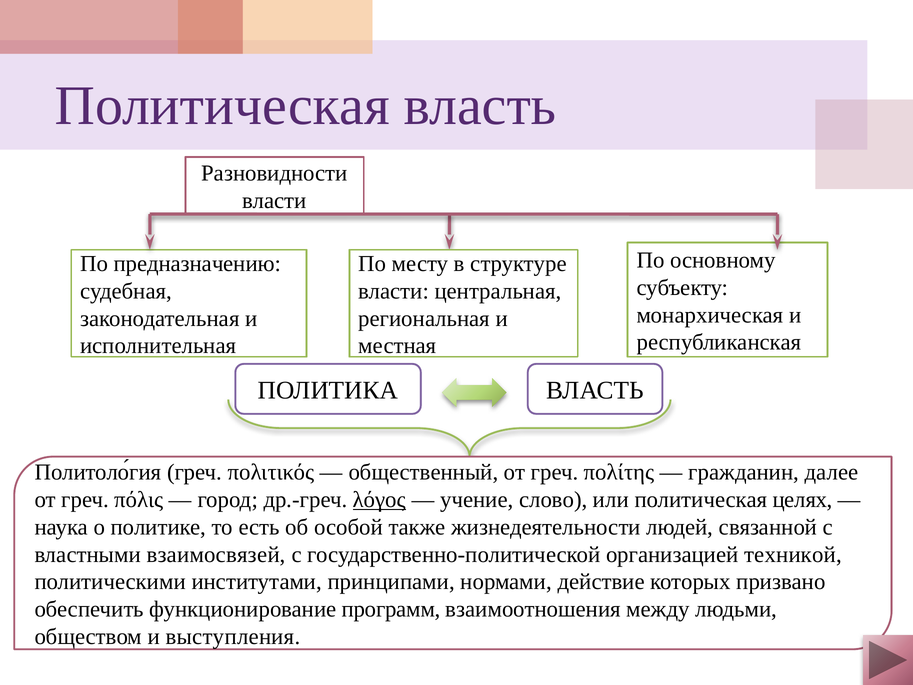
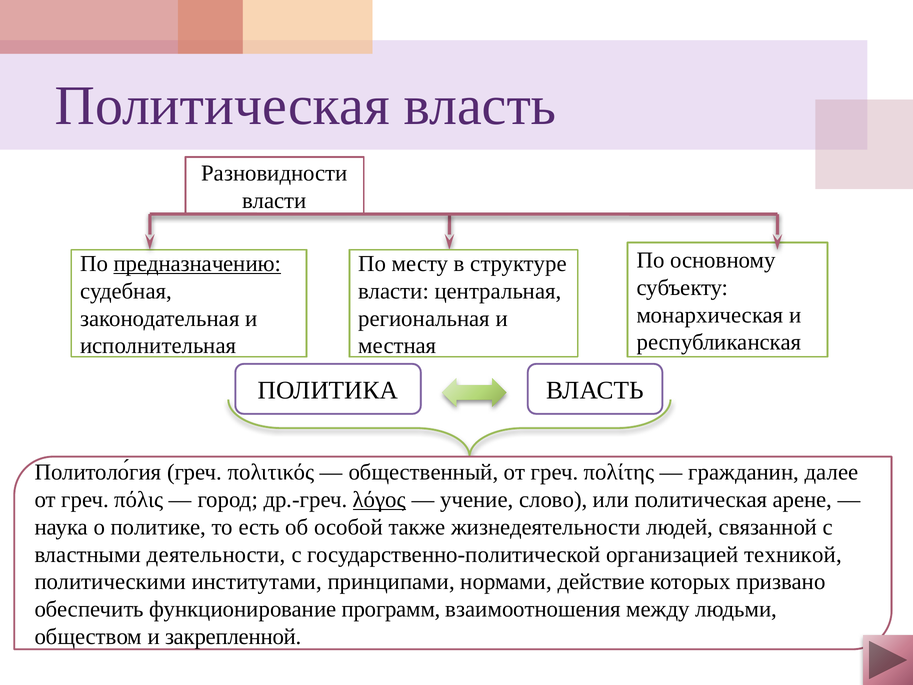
предназначению underline: none -> present (197, 264)
целях: целях -> арене (803, 500)
взаимосвязей: взаимосвязей -> деятельности (216, 554)
выступления: выступления -> закрепленной (233, 636)
